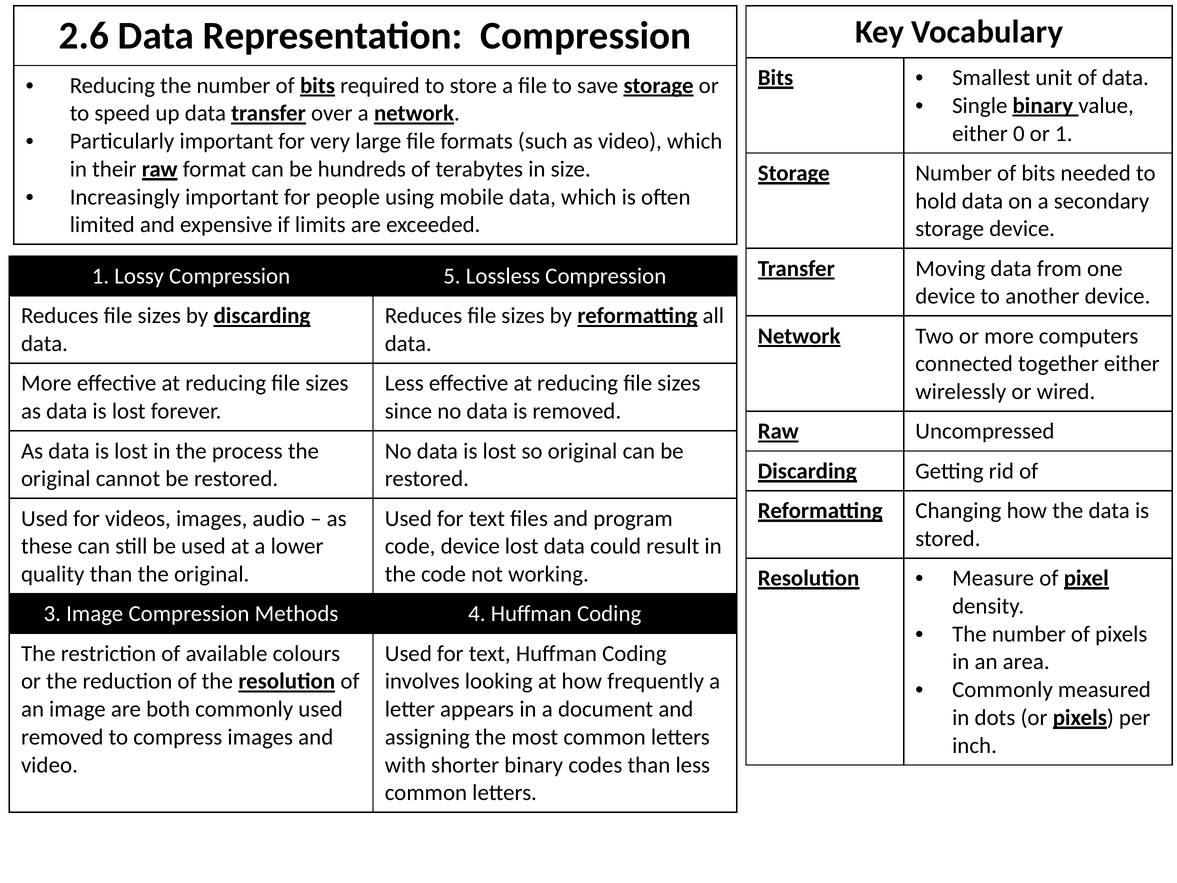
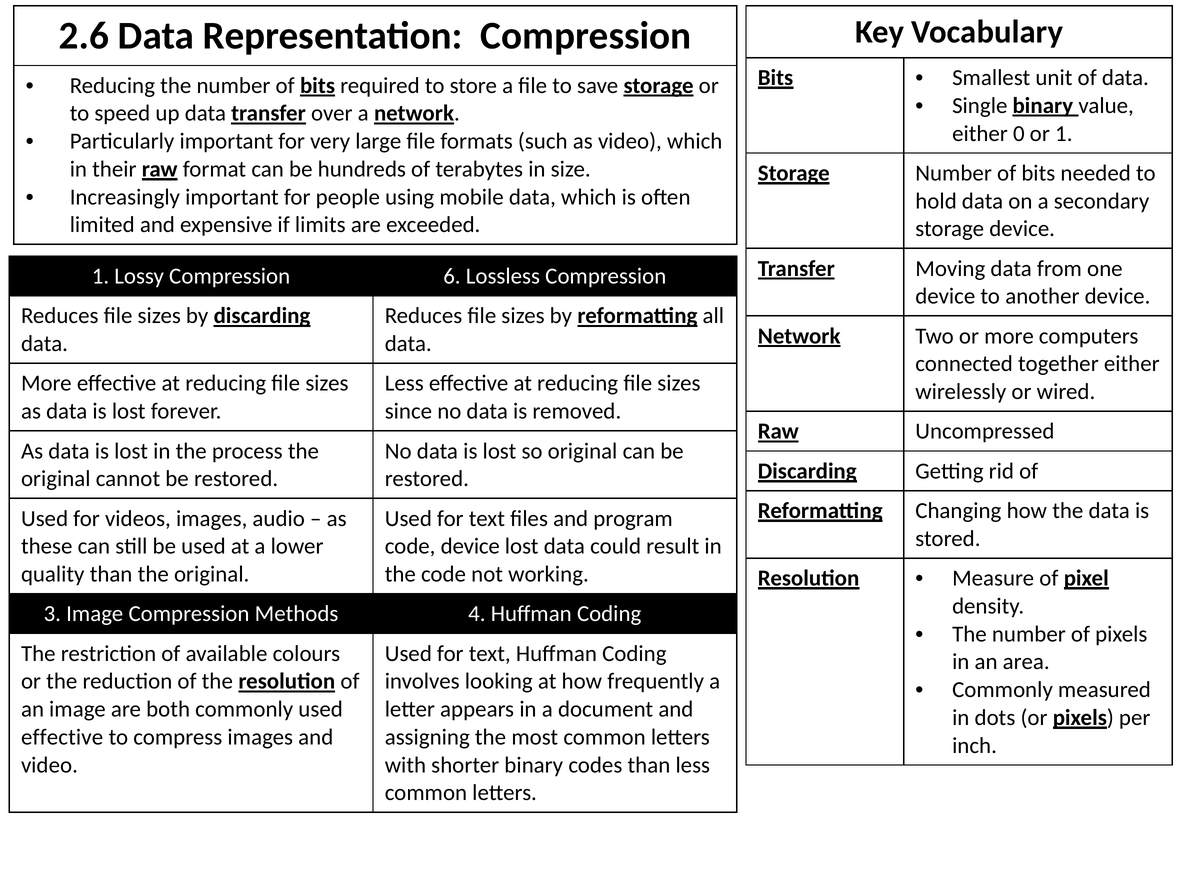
5: 5 -> 6 (452, 276)
removed: removed -> effective (62, 737)
